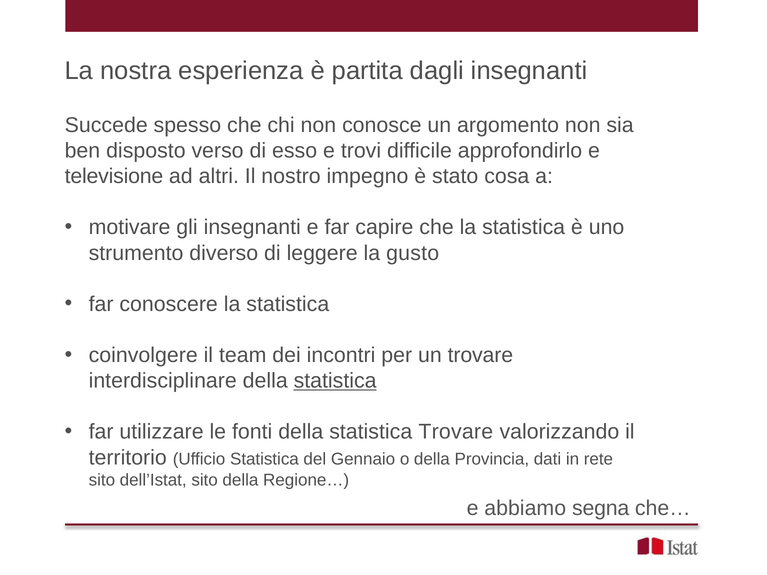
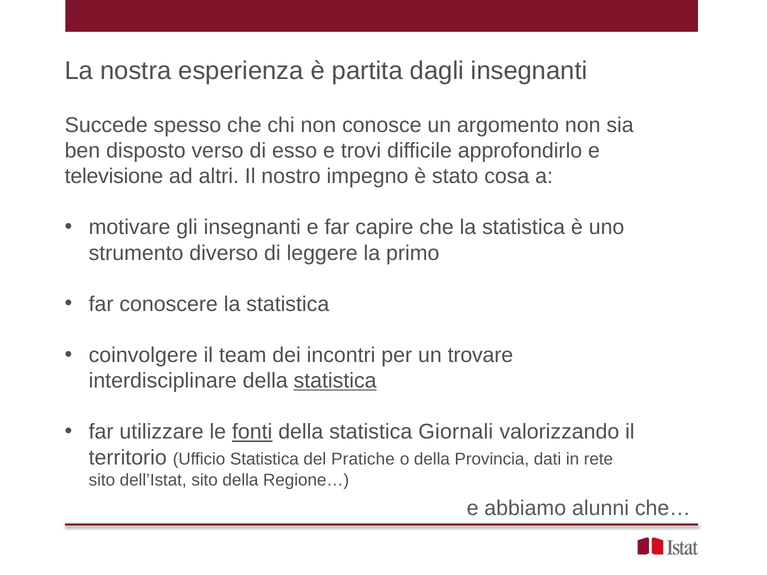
gusto: gusto -> primo (413, 253)
fonti underline: none -> present (252, 432)
statistica Trovare: Trovare -> Giornali (456, 432)
Gennaio: Gennaio -> Pratiche (363, 459)
segna: segna -> alunni (601, 509)
